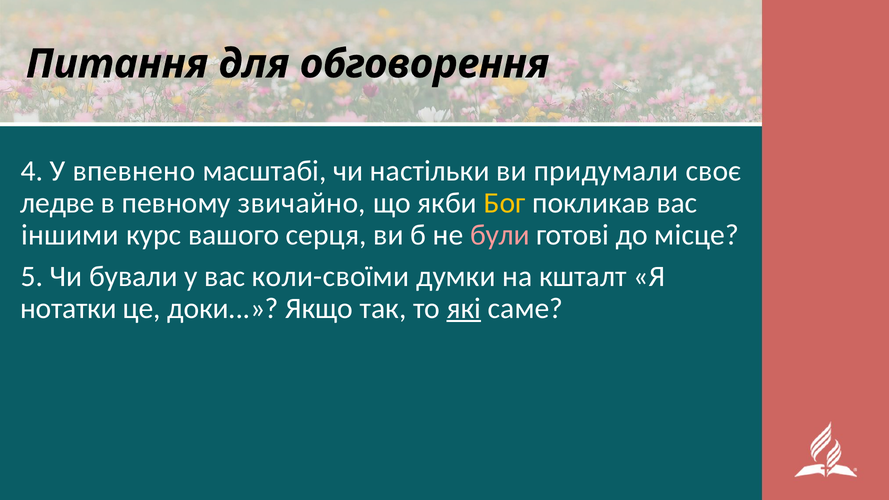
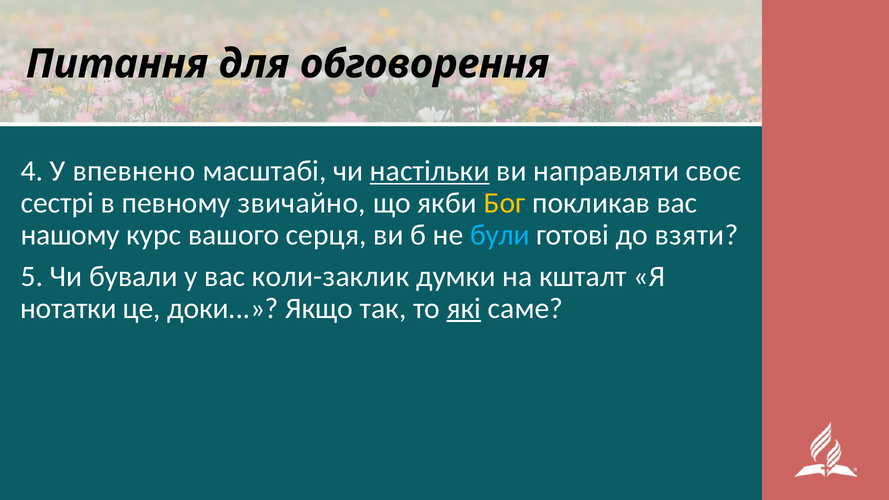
настільки underline: none -> present (430, 171)
придумали: придумали -> направляти (606, 171)
ледве: ледве -> сестрі (57, 203)
іншими: іншими -> нашому (70, 235)
були colour: pink -> light blue (500, 235)
місце: місце -> взяти (697, 235)
коли-своїми: коли-своїми -> коли-заклик (331, 276)
